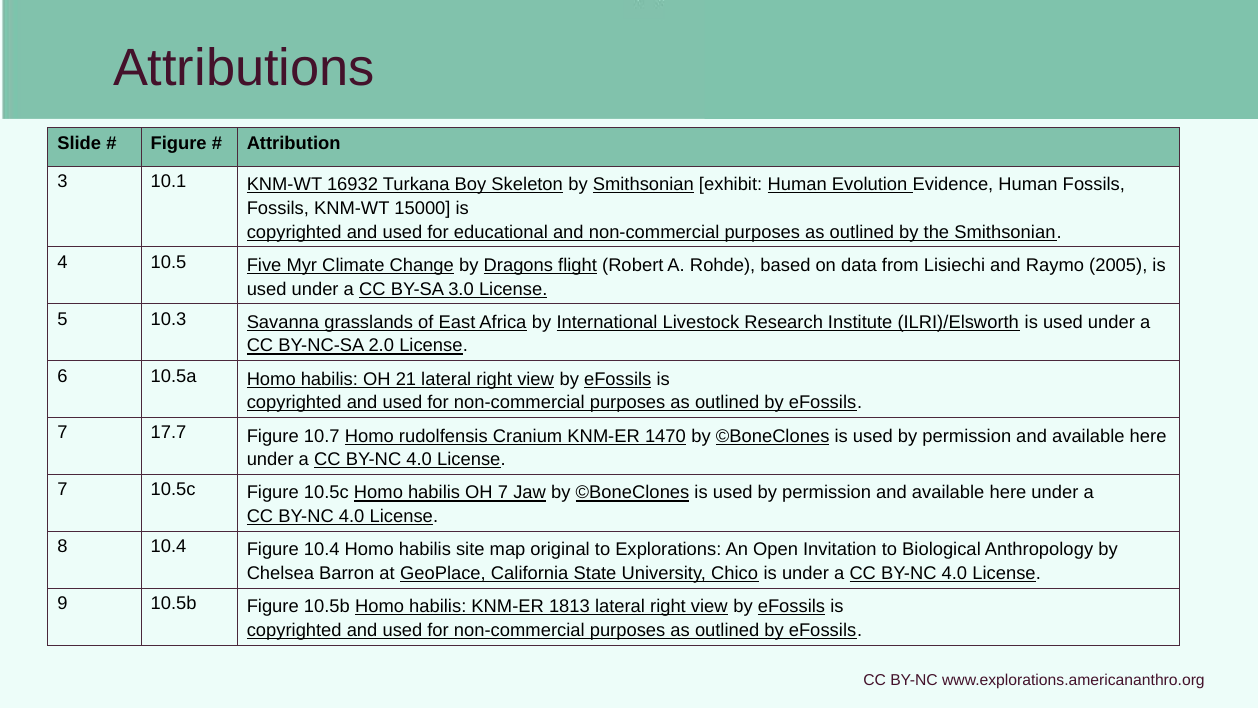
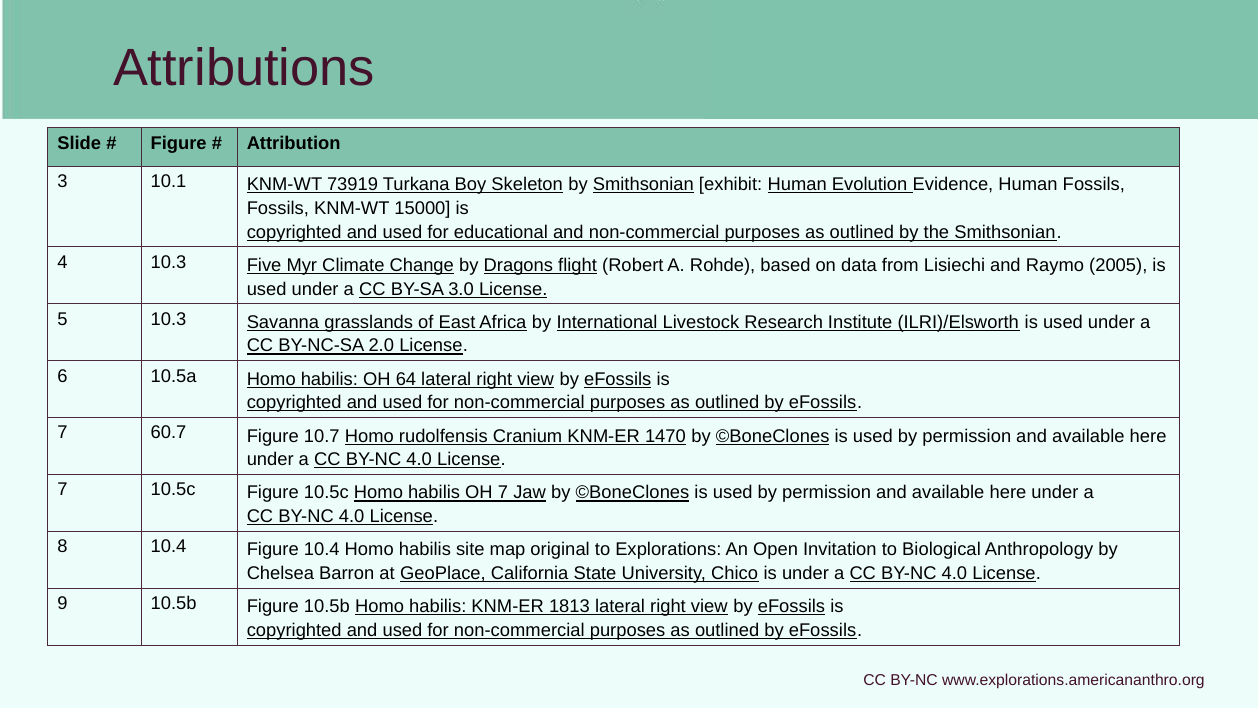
16932: 16932 -> 73919 (353, 185)
4 10.5: 10.5 -> 10.3 (168, 262)
21: 21 -> 64 (406, 379)
17.7: 17.7 -> 60.7 (168, 433)
